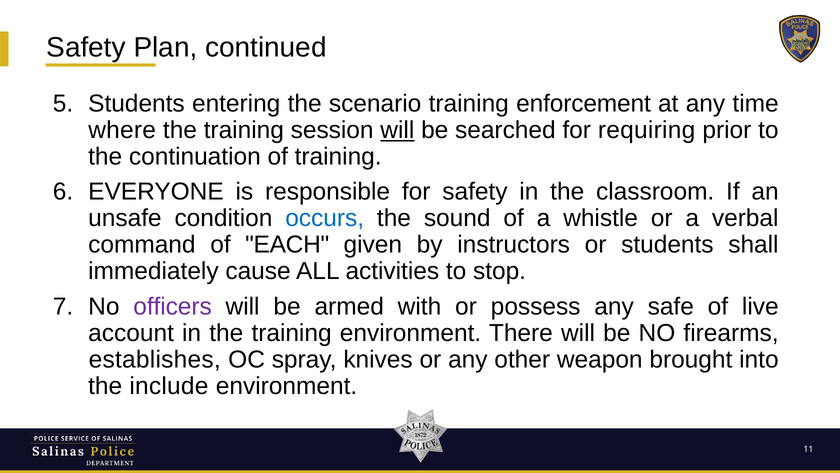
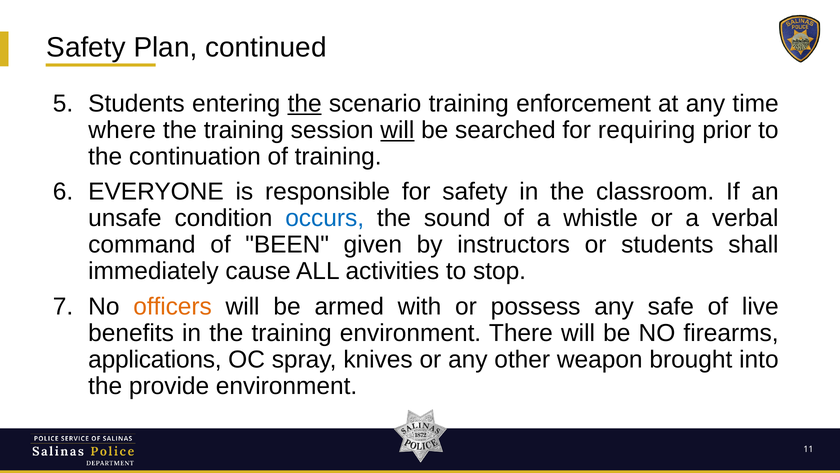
the underline: none -> present (305, 103)
EACH: EACH -> BEEN (287, 244)
officers colour: purple -> orange (173, 306)
account: account -> benefits (131, 333)
establishes: establishes -> applications (155, 359)
include: include -> provide (169, 386)
